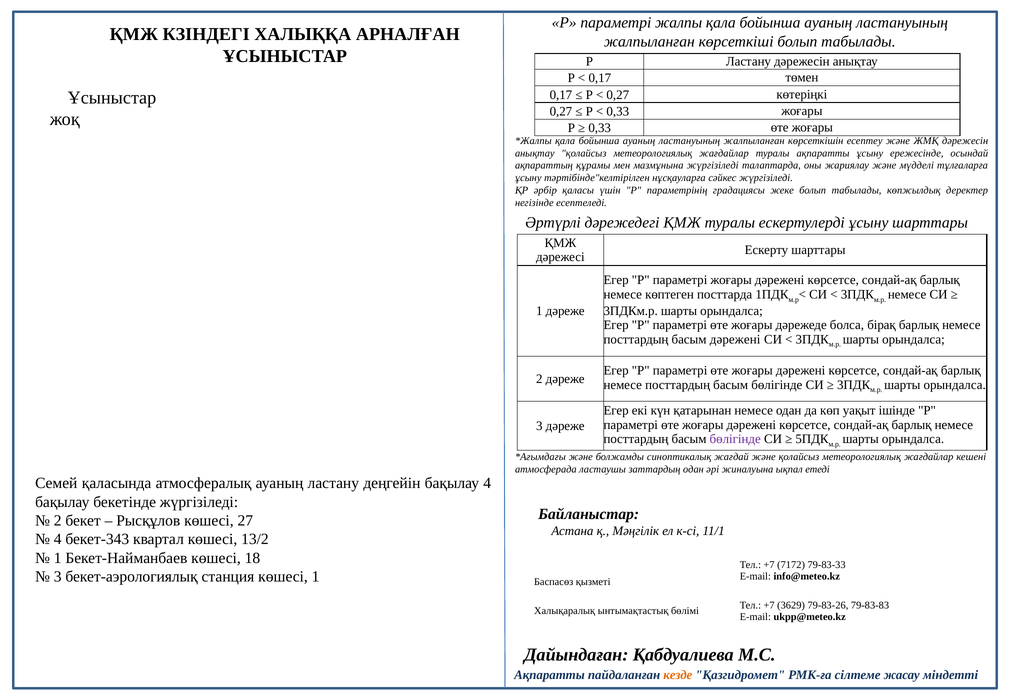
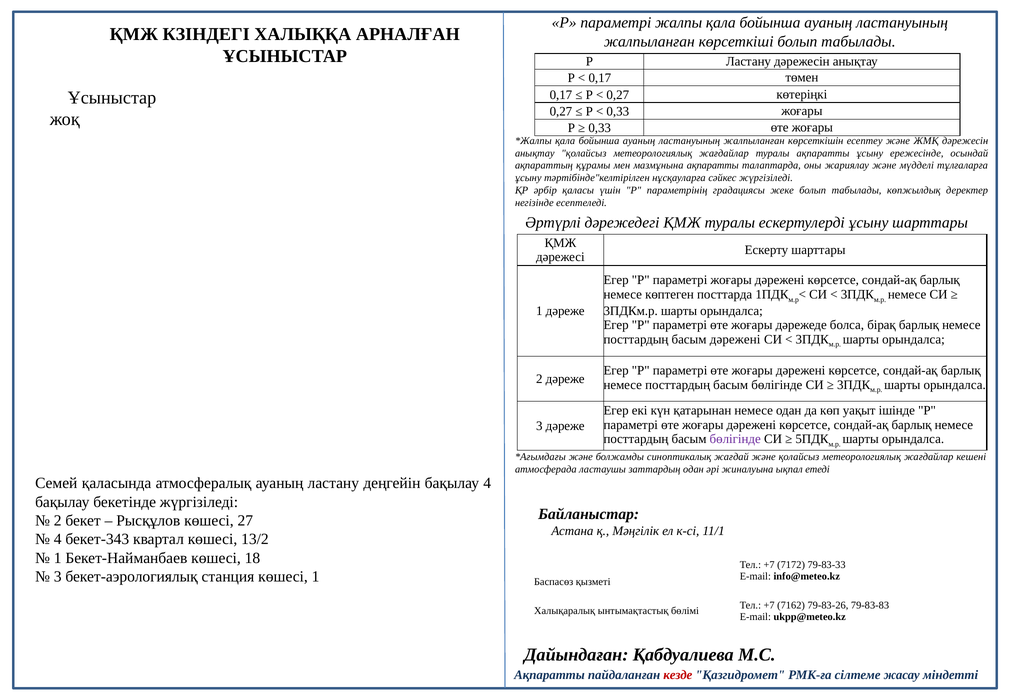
мазмұнына жүргізіледі: жүргізіледі -> ақпаратты (713, 165)
3629: 3629 -> 7162 (791, 604)
кезде colour: orange -> red (678, 674)
